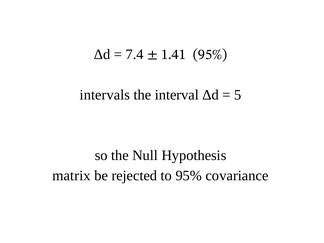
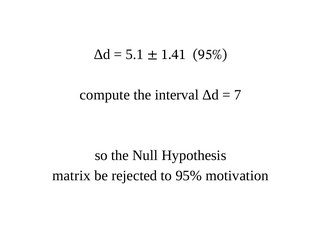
7.4: 7.4 -> 5.1 (135, 54)
intervals: intervals -> compute (105, 95)
5: 5 -> 7 (238, 95)
covariance: covariance -> motivation (237, 176)
